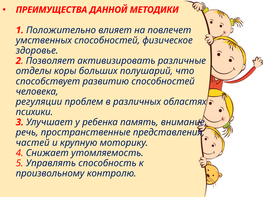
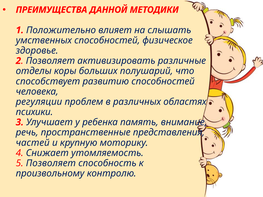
повлечет: повлечет -> слышать (169, 30)
5 Управлять: Управлять -> Позволяет (51, 163)
